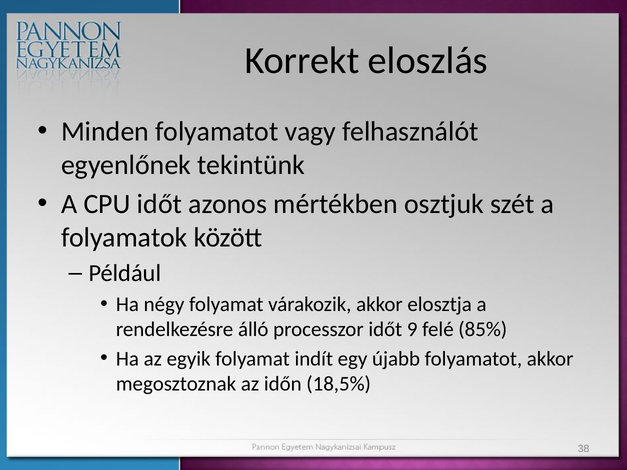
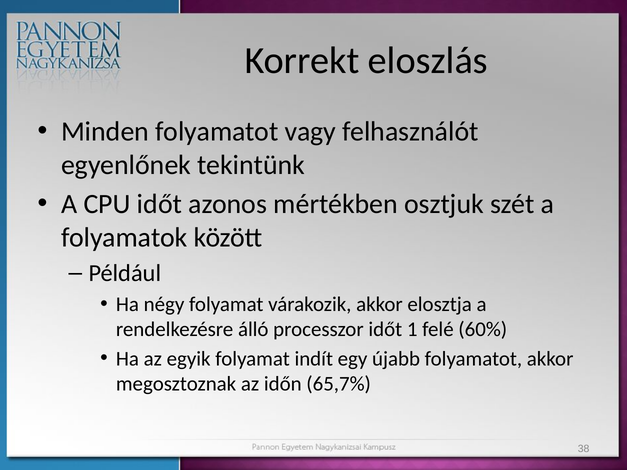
9: 9 -> 1 (412, 330)
85%: 85% -> 60% (483, 330)
18,5%: 18,5% -> 65,7% (339, 384)
